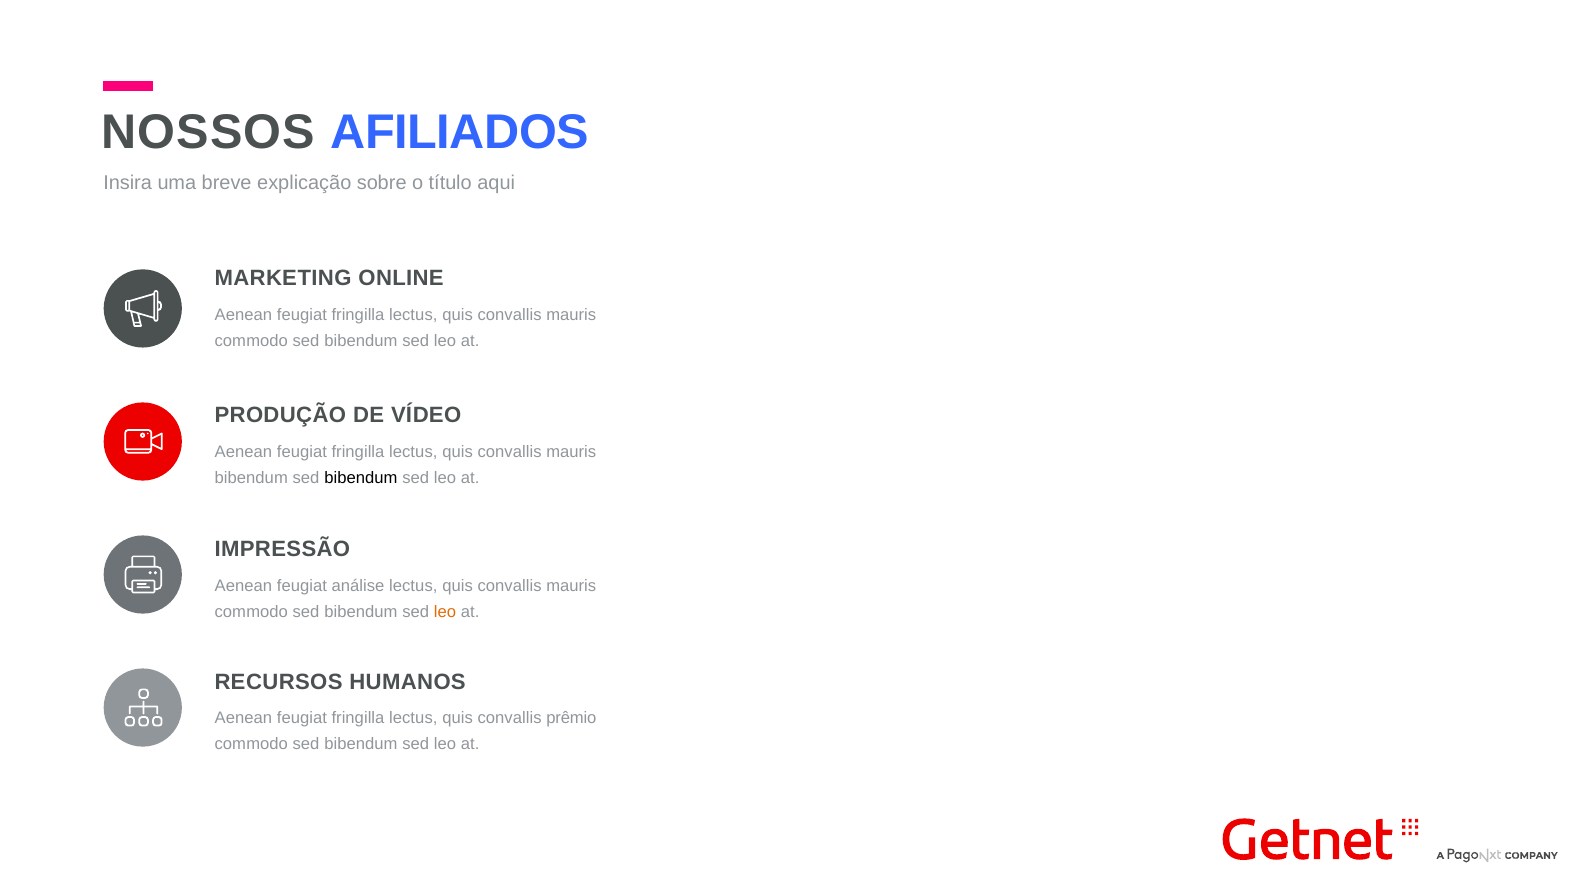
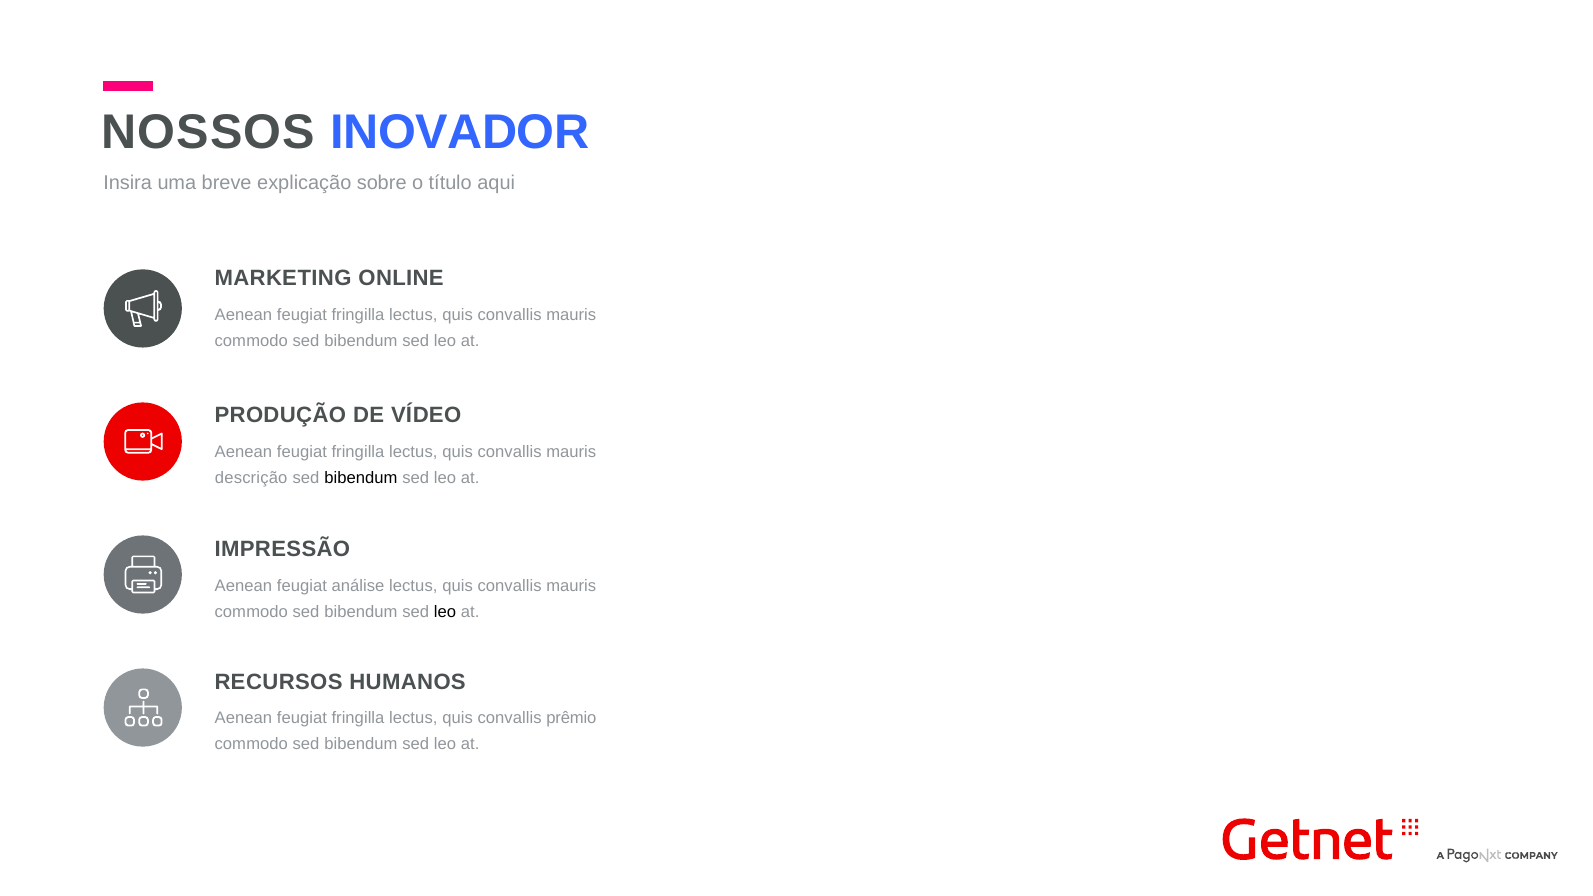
AFILIADOS: AFILIADOS -> INOVADOR (460, 133)
bibendum: bibendum -> descrição (251, 478)
leo colour: orange -> black (445, 612)
